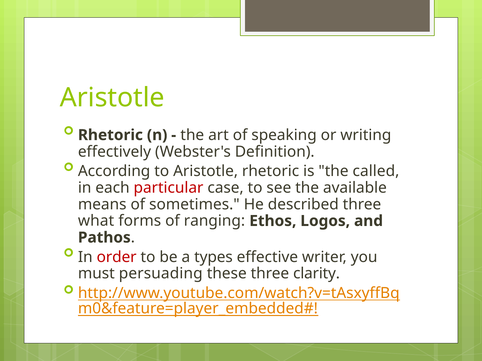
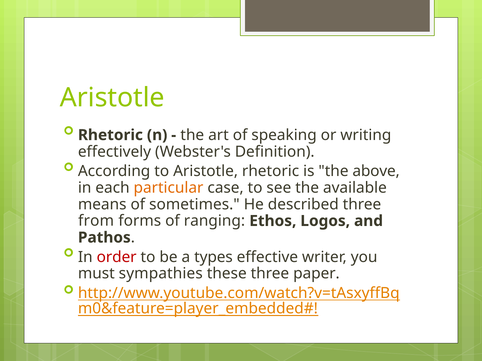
called: called -> above (376, 171)
particular colour: red -> orange (168, 188)
what: what -> from (96, 221)
persuading: persuading -> sympathies (161, 274)
clarity: clarity -> paper (316, 274)
